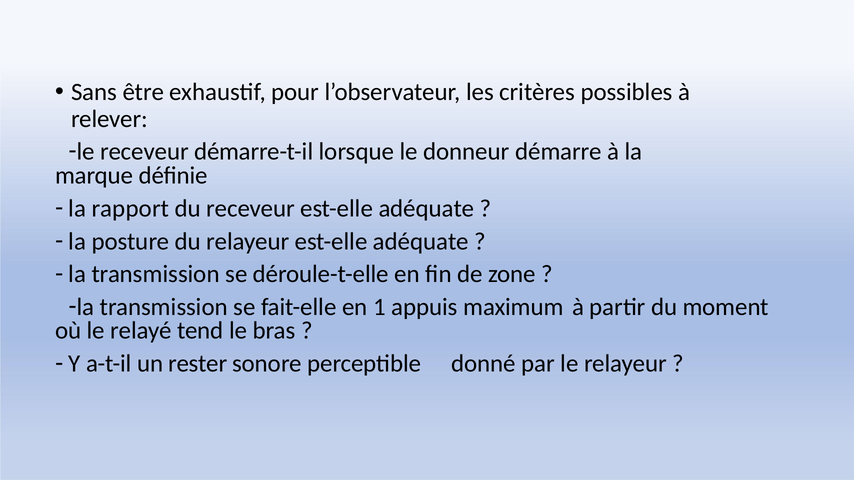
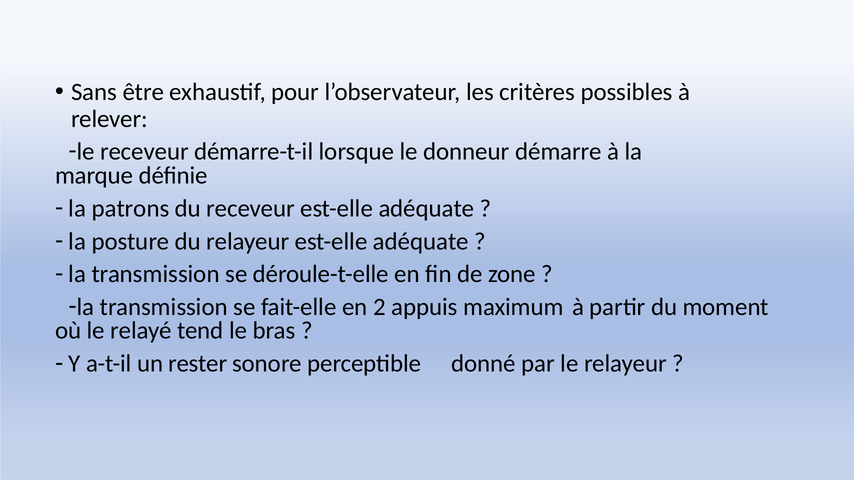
rapport: rapport -> patrons (130, 209)
1: 1 -> 2 (379, 307)
